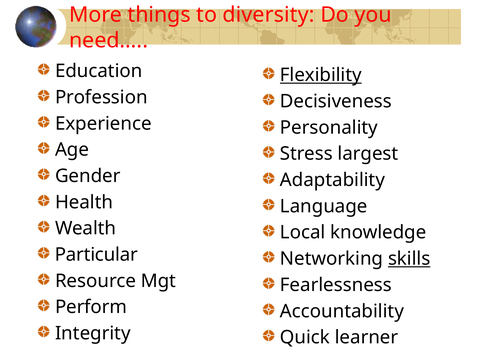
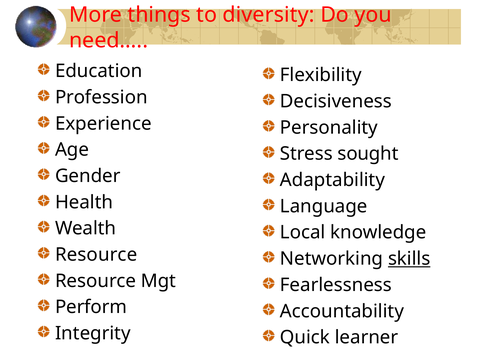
Flexibility underline: present -> none (321, 75)
largest: largest -> sought (368, 154)
Particular: Particular -> Resource (96, 255)
